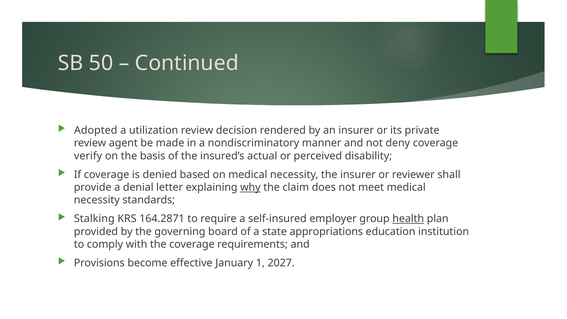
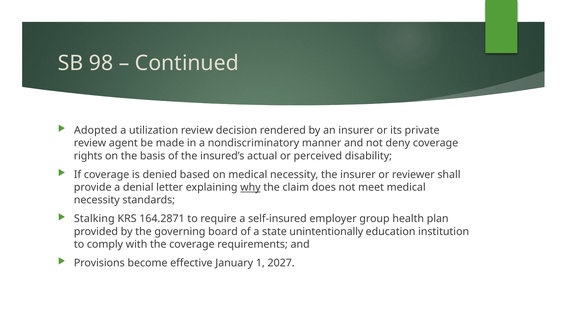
50: 50 -> 98 (101, 63)
verify: verify -> rights (88, 156)
health underline: present -> none (408, 219)
appropriations: appropriations -> unintentionally (326, 231)
